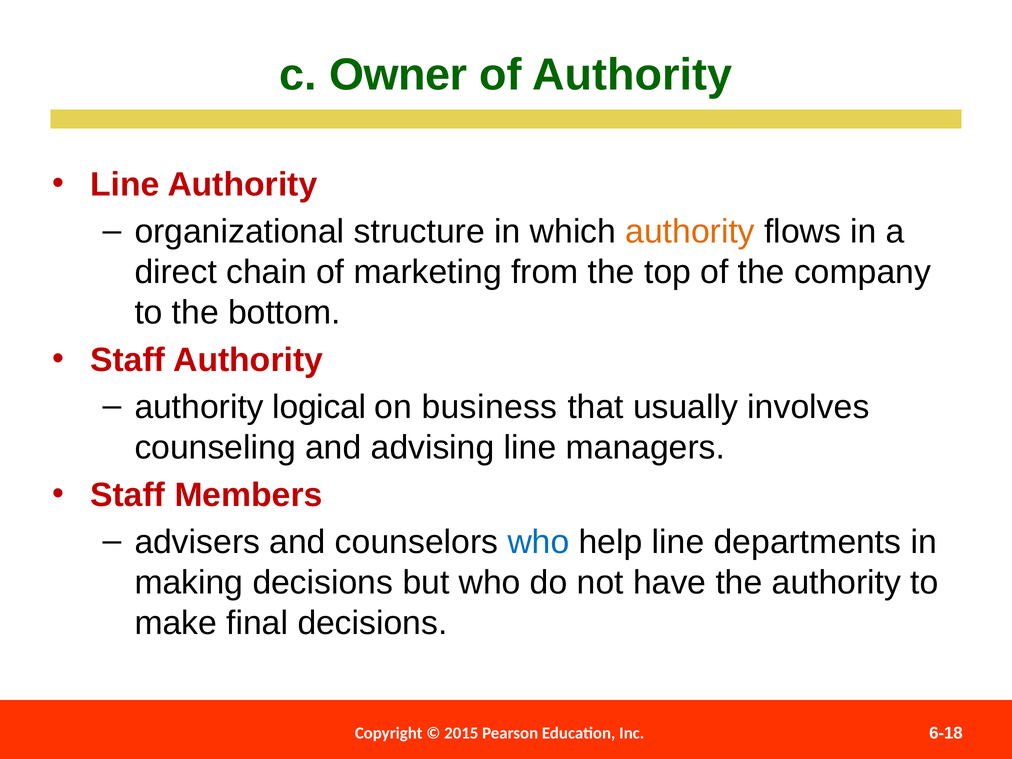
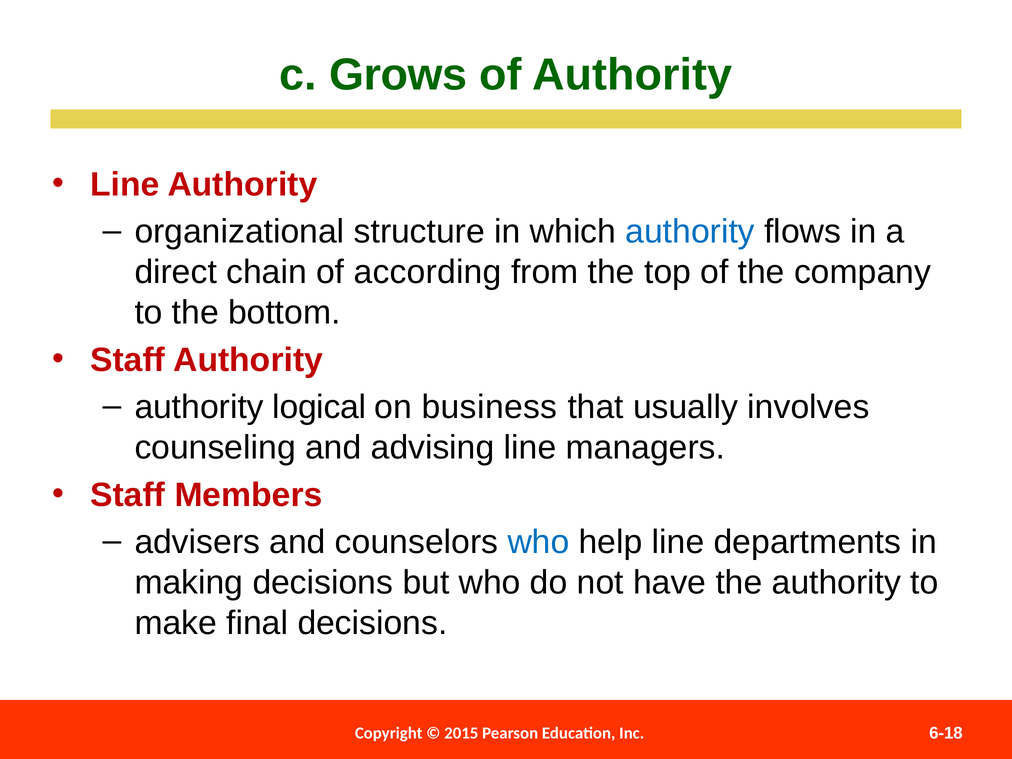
Owner: Owner -> Grows (398, 75)
authority colour: orange -> blue (690, 232)
marketing: marketing -> according (428, 272)
